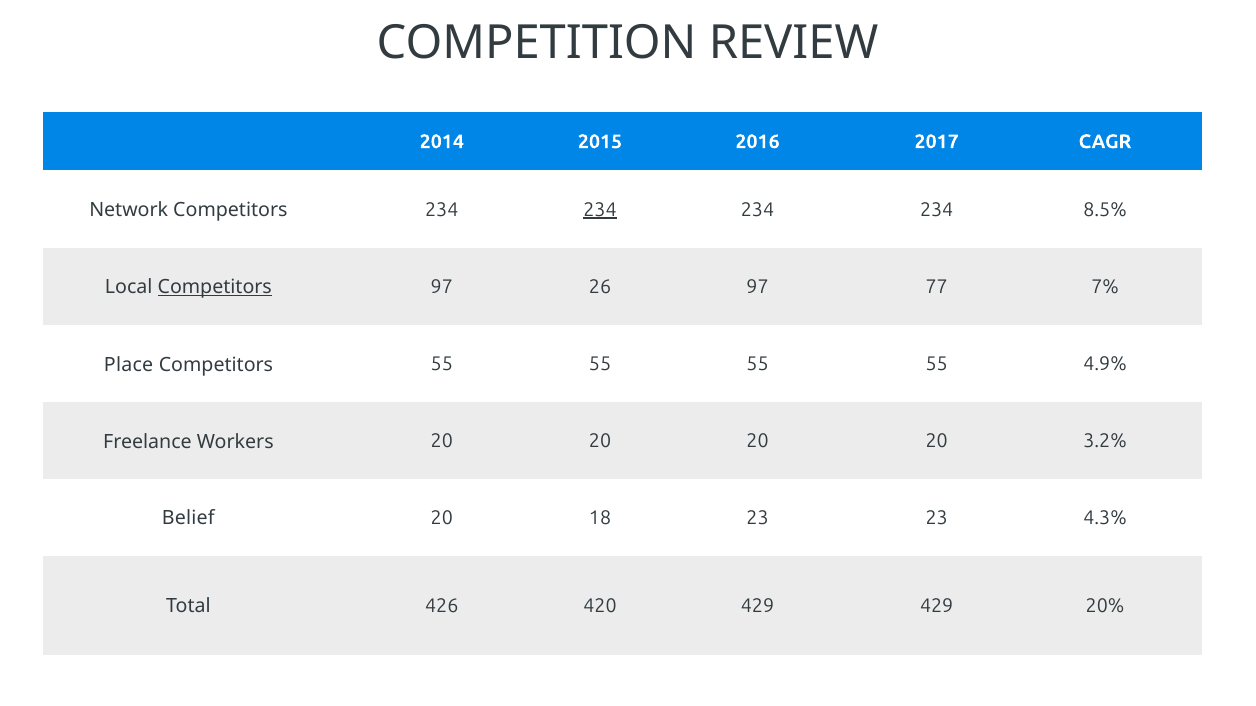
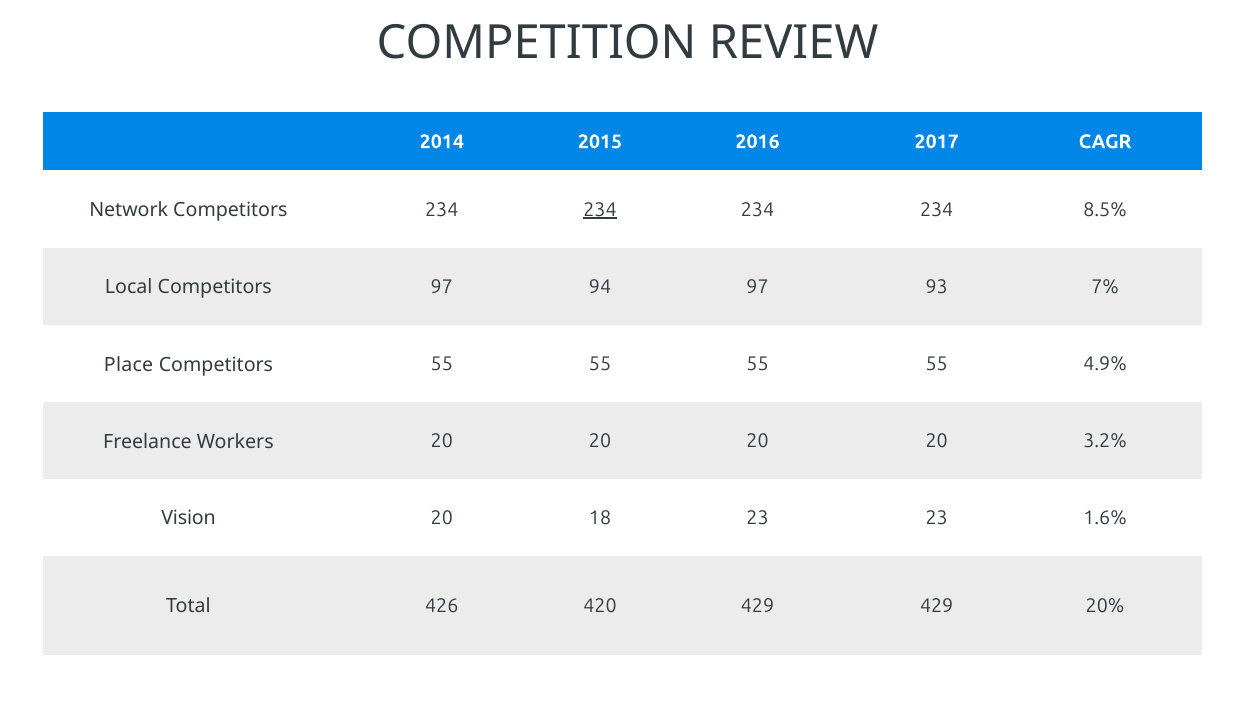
Competitors underline: present -> none (215, 288)
26: 26 -> 94 (600, 287)
77: 77 -> 93 (937, 287)
Belief: Belief -> Vision (189, 519)
4.3%: 4.3% -> 1.6% (1105, 518)
